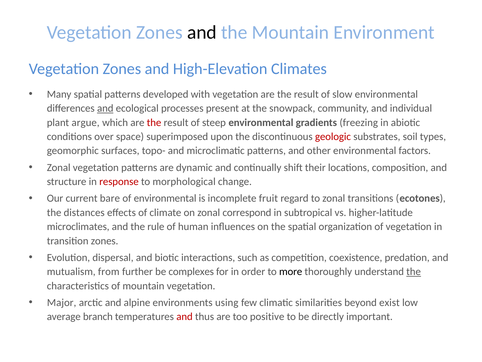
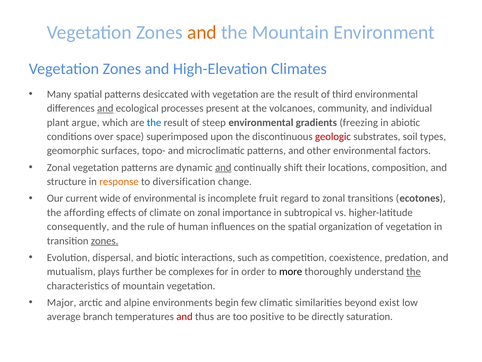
and colour: black -> orange (202, 32)
developed: developed -> desiccated (166, 94)
slow: slow -> third (342, 94)
snowpack: snowpack -> volcanoes (292, 108)
the colour: red -> blue (154, 122)
and underline: none -> present (223, 167)
response colour: red -> orange (119, 181)
morphological: morphological -> diversification (184, 181)
bare: bare -> wide (110, 198)
distances: distances -> affording (84, 212)
correspond: correspond -> importance (247, 212)
microclimates: microclimates -> consequently (78, 226)
zones underline: none -> present (105, 240)
from: from -> plays (109, 271)
using: using -> begin (227, 302)
important: important -> saturation (370, 316)
